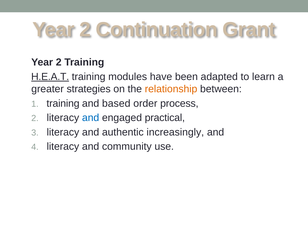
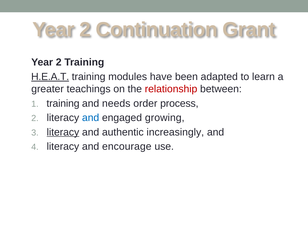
strategies: strategies -> teachings (89, 89)
relationship colour: orange -> red (171, 89)
based: based -> needs (116, 103)
practical: practical -> growing (165, 118)
literacy underline: none -> present (63, 132)
community: community -> encourage (127, 146)
